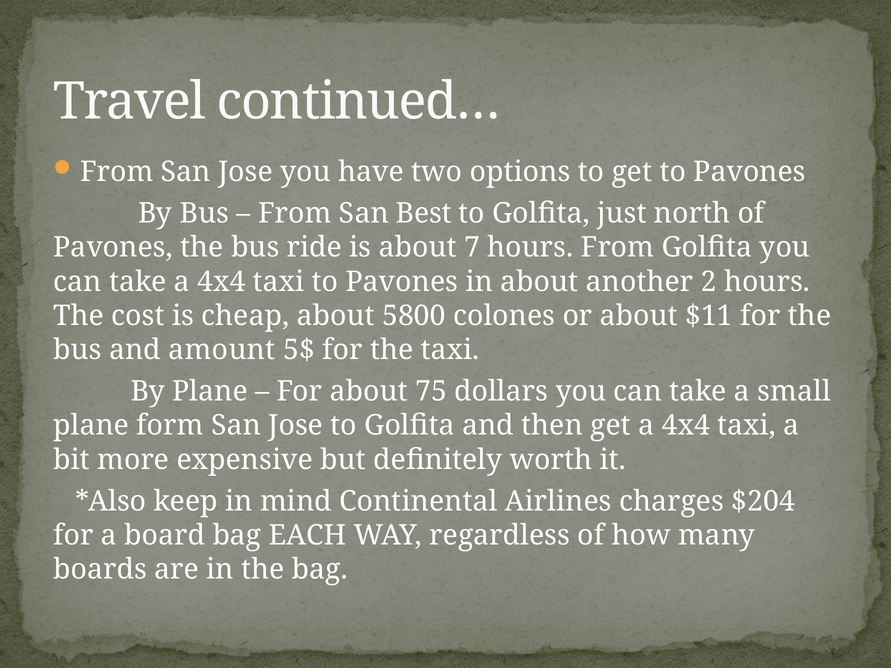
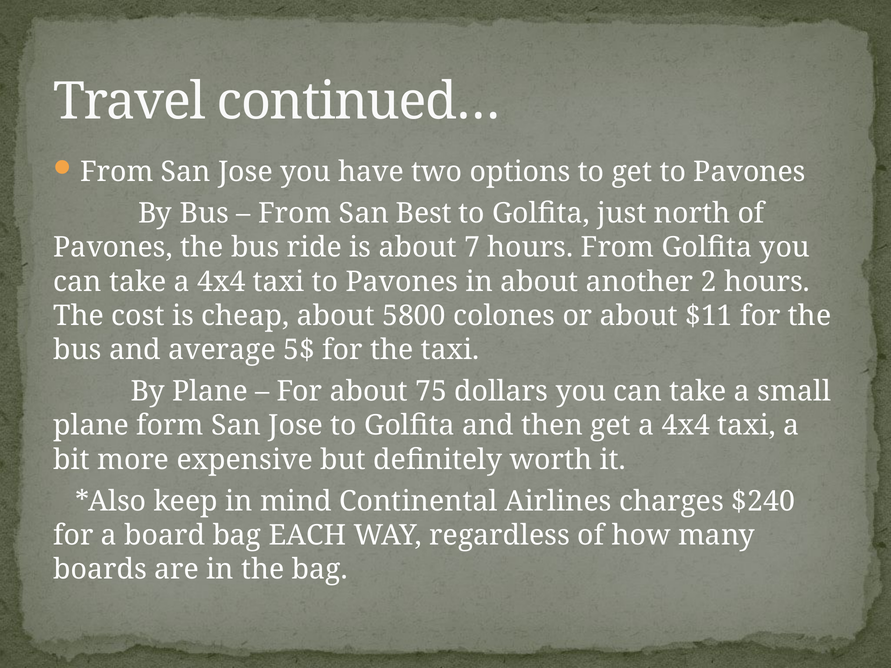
amount: amount -> average (222, 350)
$204: $204 -> $240 (763, 501)
